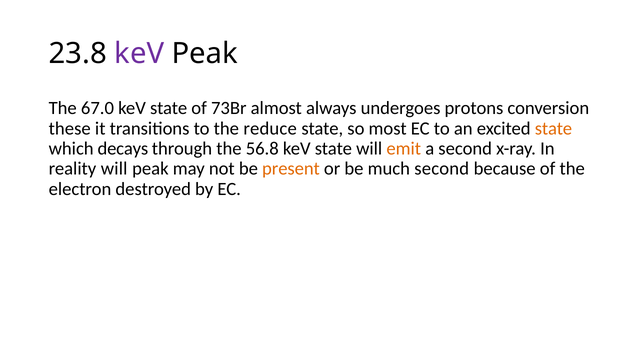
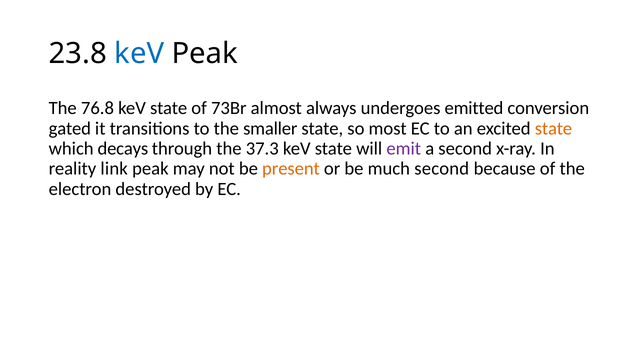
keV colour: purple -> blue (139, 54)
67.0: 67.0 -> 76.8 (97, 108)
protons: protons -> emitted (474, 108)
these: these -> gated (70, 128)
reduce: reduce -> smaller (270, 128)
56.8: 56.8 -> 37.3 (262, 148)
emit colour: orange -> purple (404, 148)
reality will: will -> link (114, 168)
